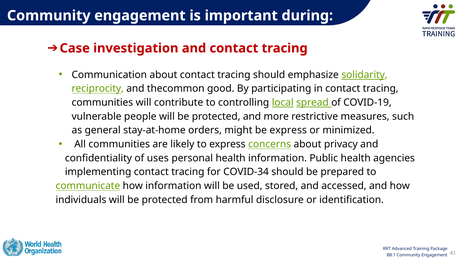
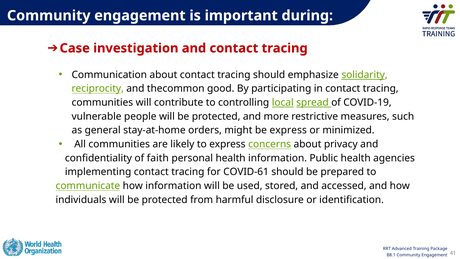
uses: uses -> faith (158, 158)
COVID-34: COVID-34 -> COVID-61 (246, 172)
